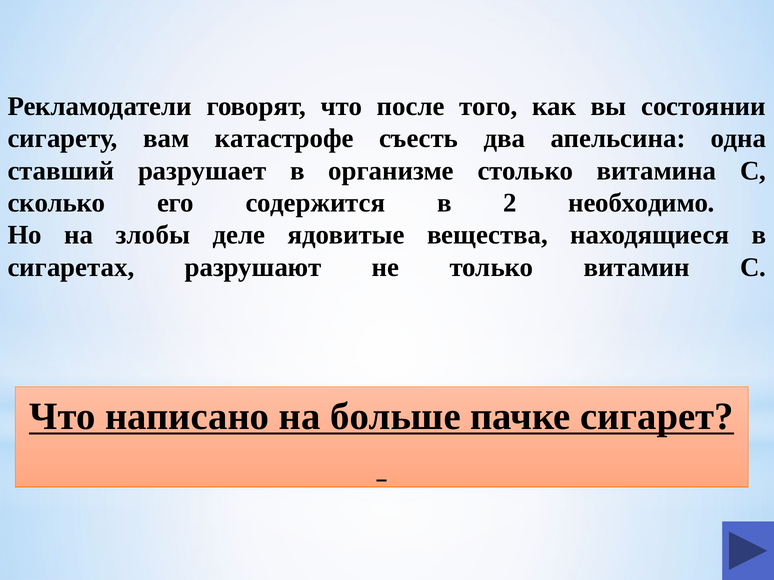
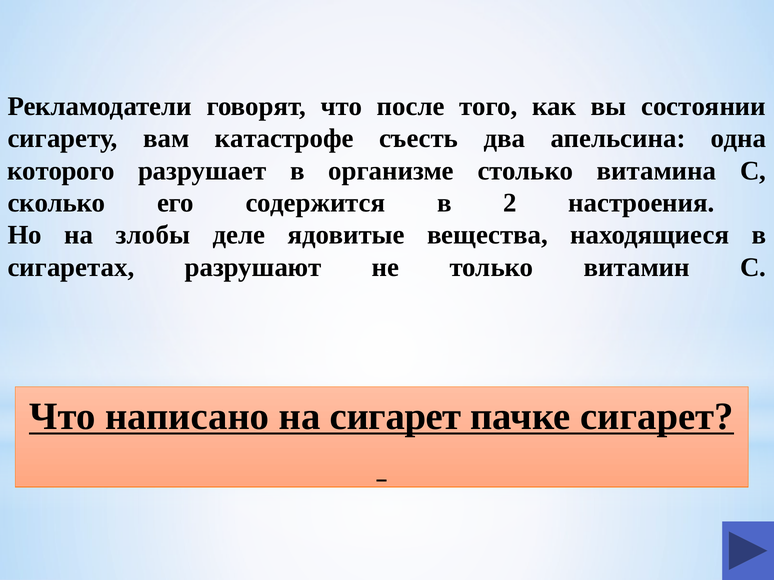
ставший: ставший -> которого (61, 171)
необходимо: необходимо -> настроения (641, 203)
на больше: больше -> сигарет (396, 417)
